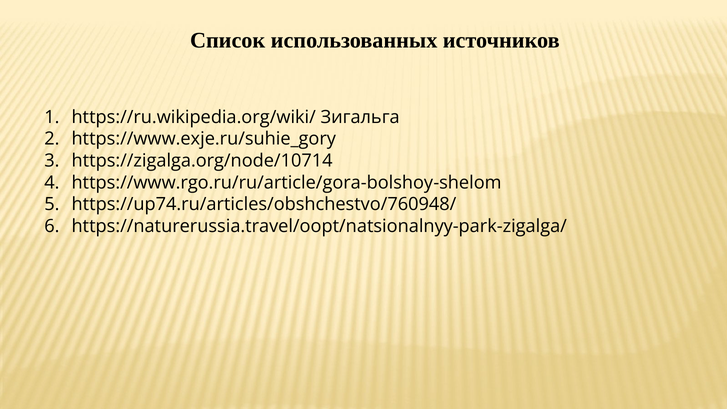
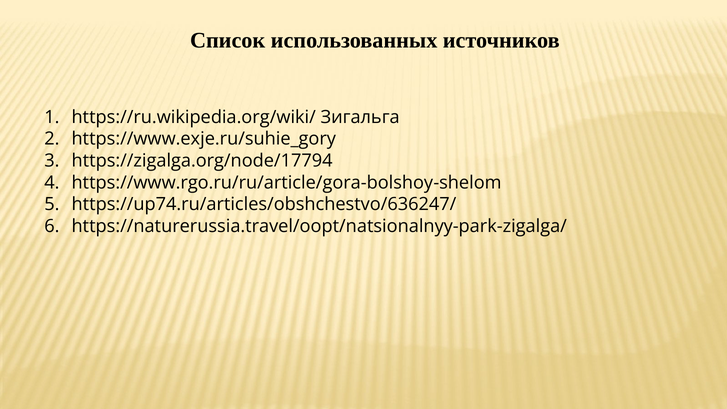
https://zigalga.org/node/10714: https://zigalga.org/node/10714 -> https://zigalga.org/node/17794 (202, 161)
https://up74.ru/articles/obshchestvo/760948/: https://up74.ru/articles/obshchestvo/760948/ -> https://up74.ru/articles/obshchestvo/636247/ (264, 204)
